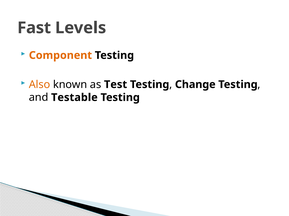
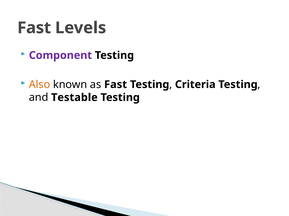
Component colour: orange -> purple (60, 56)
as Test: Test -> Fast (116, 85)
Change: Change -> Criteria (195, 85)
